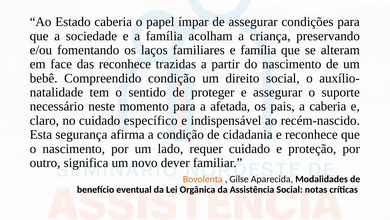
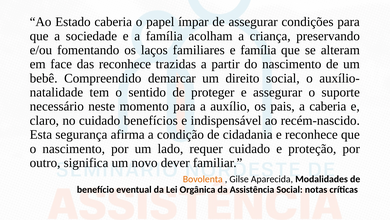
Compreendido condição: condição -> demarcar (172, 78)
afetada: afetada -> auxílio (230, 106)
específico: específico -> benefícios (151, 120)
